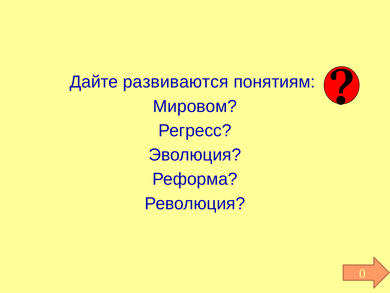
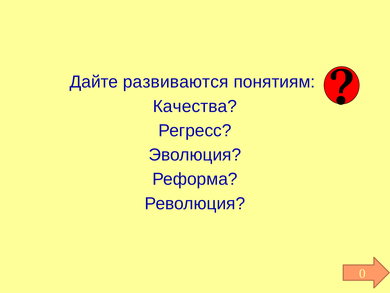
Мировом: Мировом -> Качества (195, 106)
